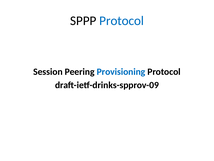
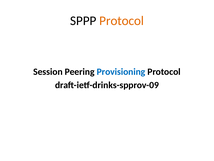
Protocol colour: blue -> orange (122, 21)
